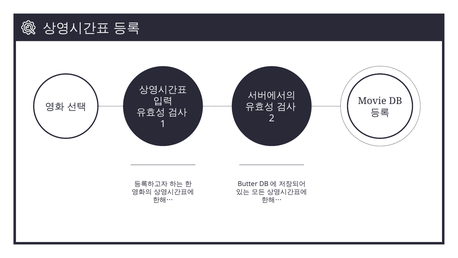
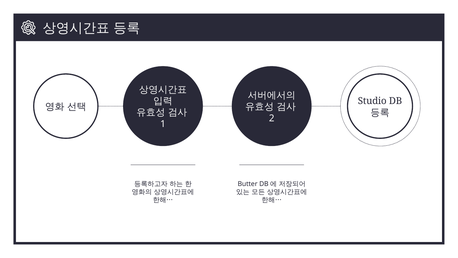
Movie: Movie -> Studio (372, 101)
